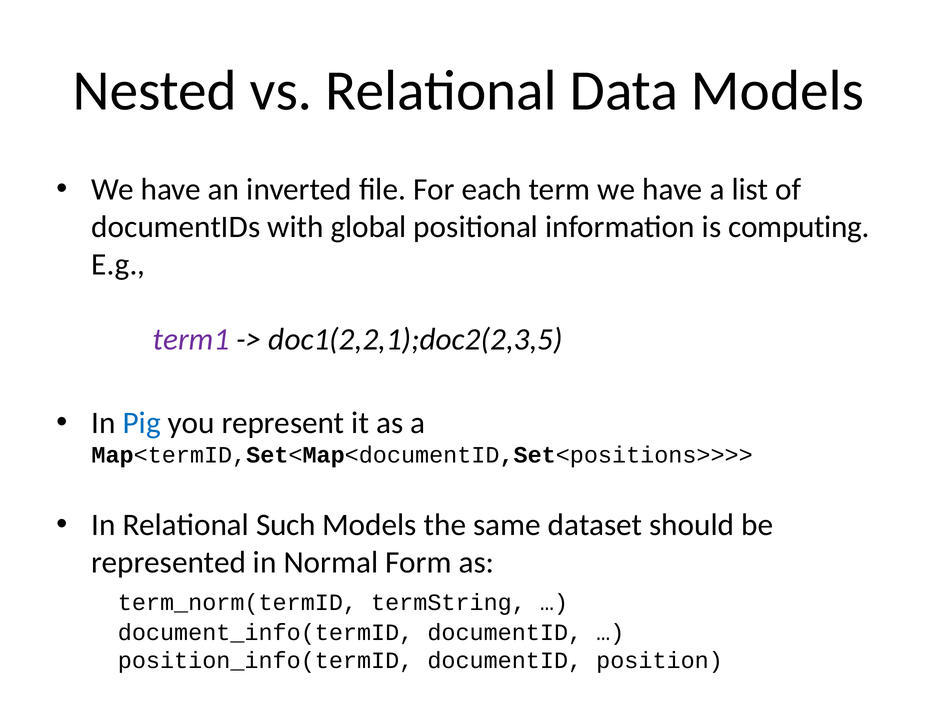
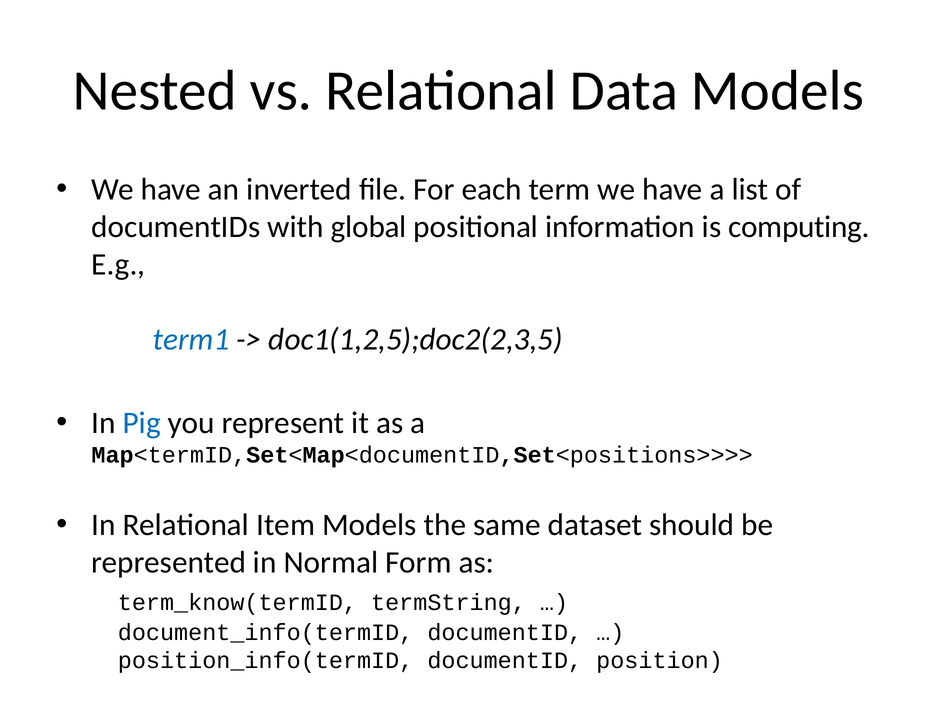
term1 colour: purple -> blue (191, 340)
doc1(2,2,1);doc2(2,3,5: doc1(2,2,1);doc2(2,3,5 -> doc1(1,2,5);doc2(2,3,5 (416, 340)
Such: Such -> Item (286, 525)
term_norm(termID: term_norm(termID -> term_know(termID (237, 603)
